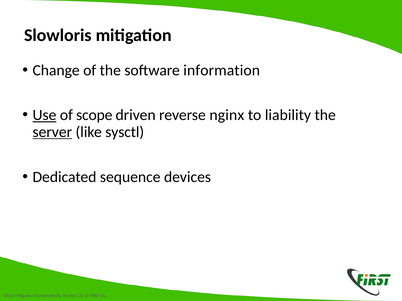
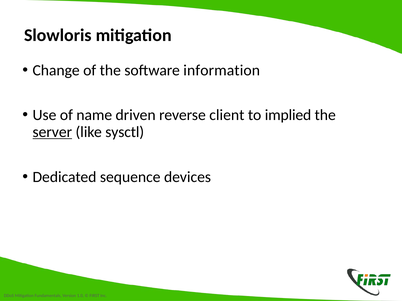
Use underline: present -> none (44, 115)
scope: scope -> name (94, 115)
nginx: nginx -> client (227, 115)
liability: liability -> implied (288, 115)
